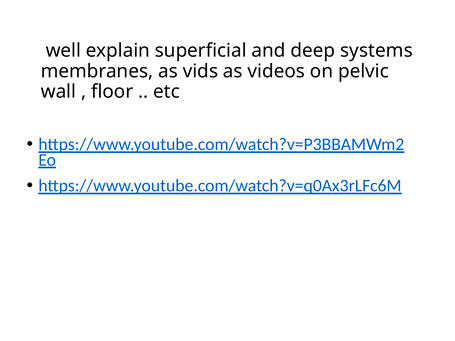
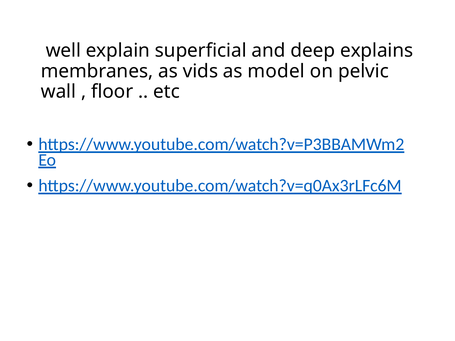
systems: systems -> explains (377, 51)
videos: videos -> model (276, 71)
